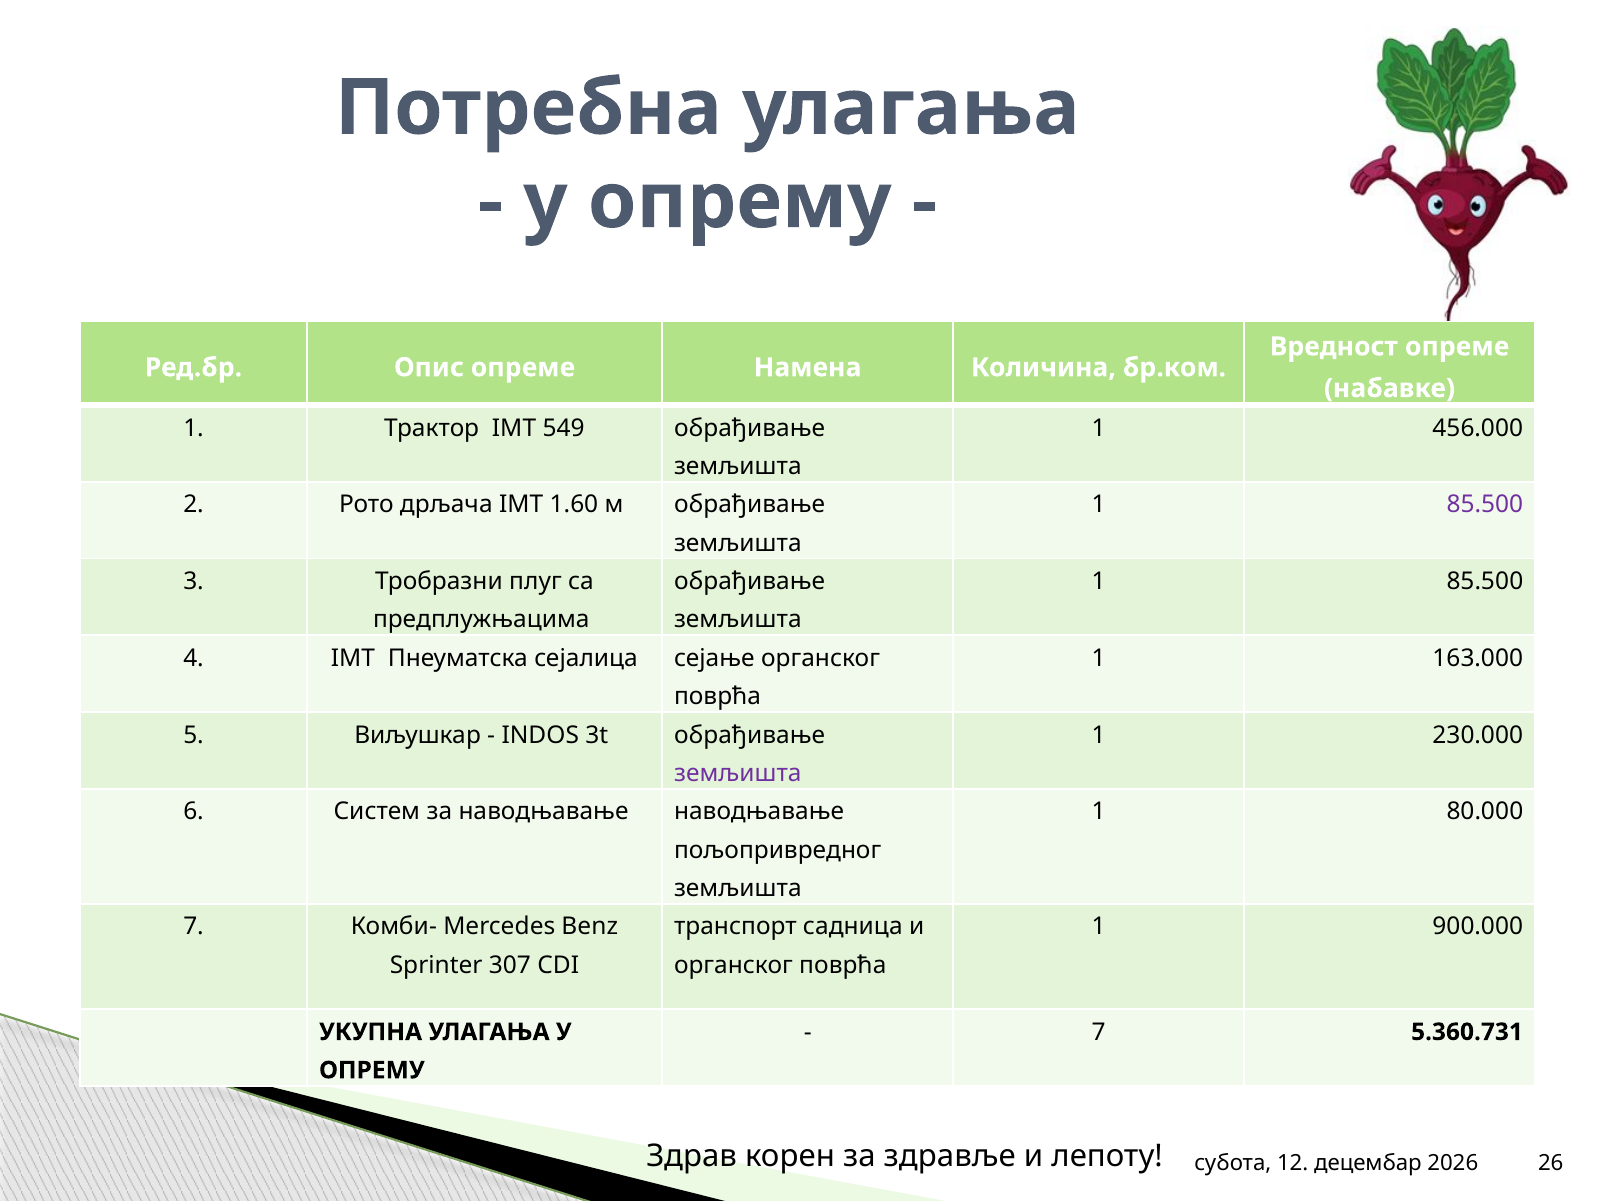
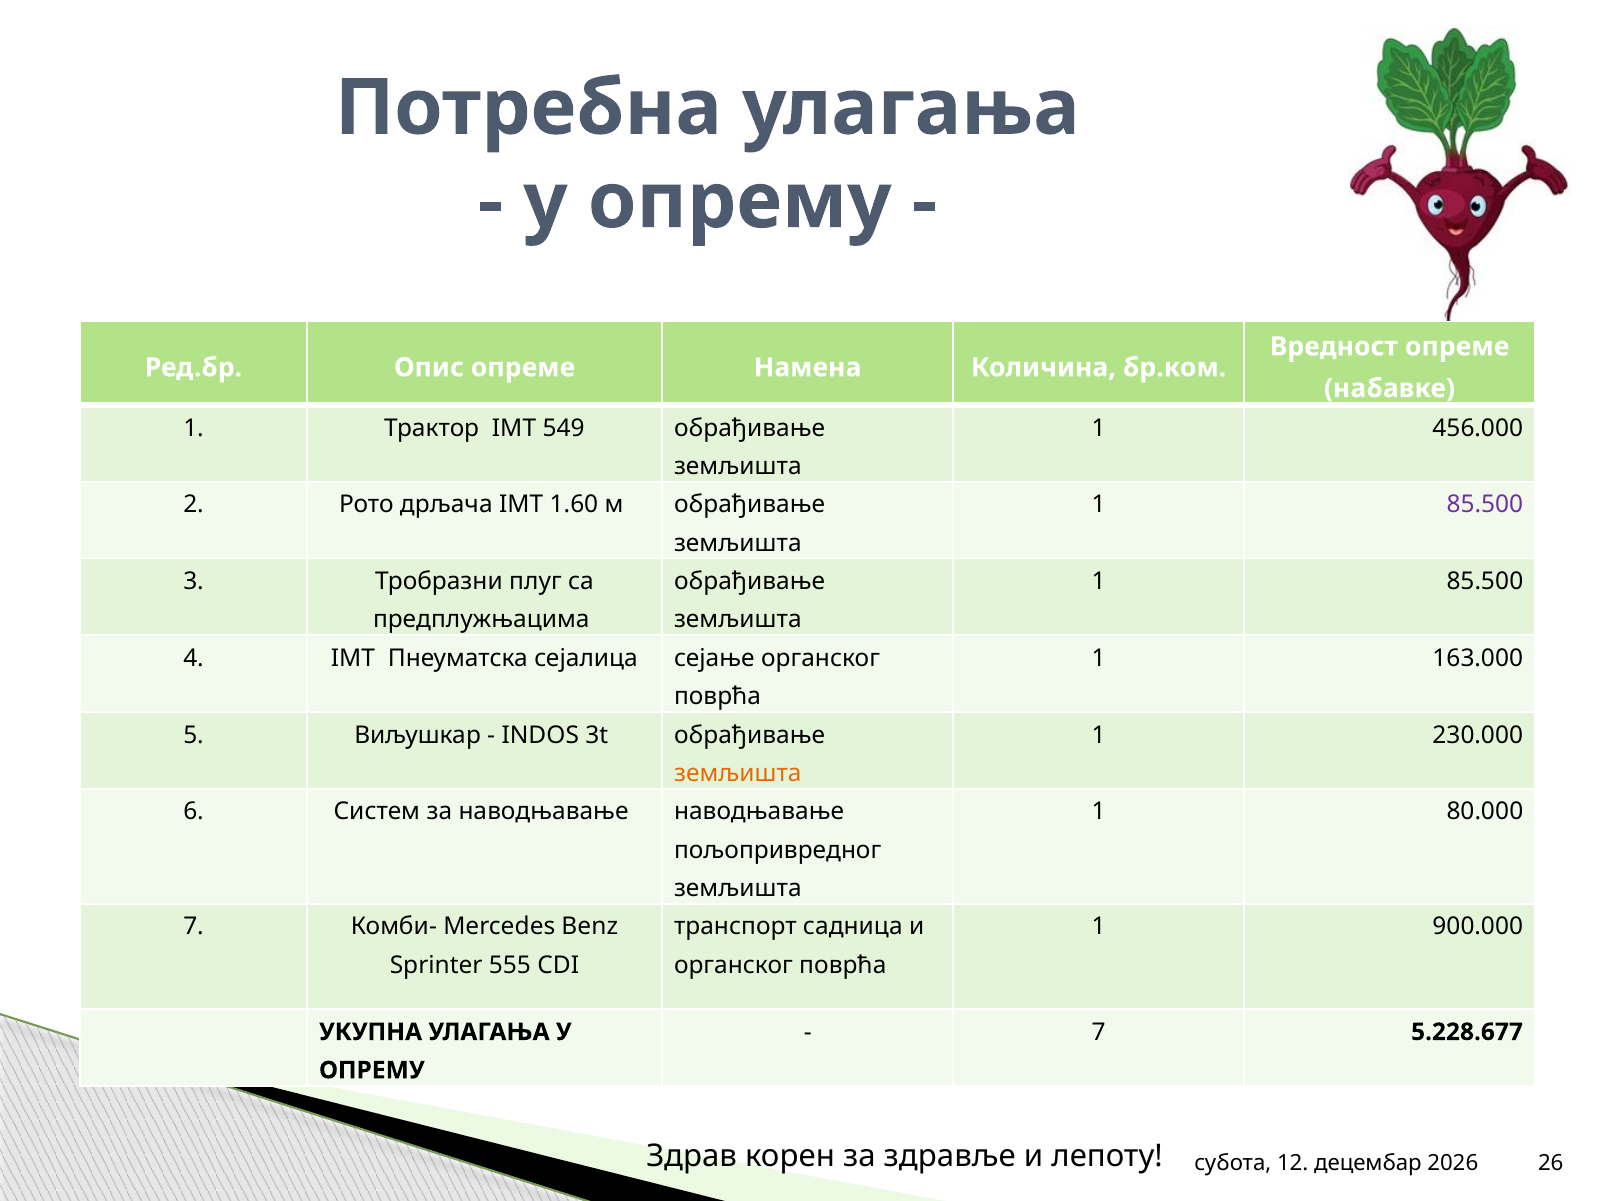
земљишта colour: purple -> orange (738, 774)
307: 307 -> 555 (510, 965)
5.360.731: 5.360.731 -> 5.228.677 (1467, 1032)
